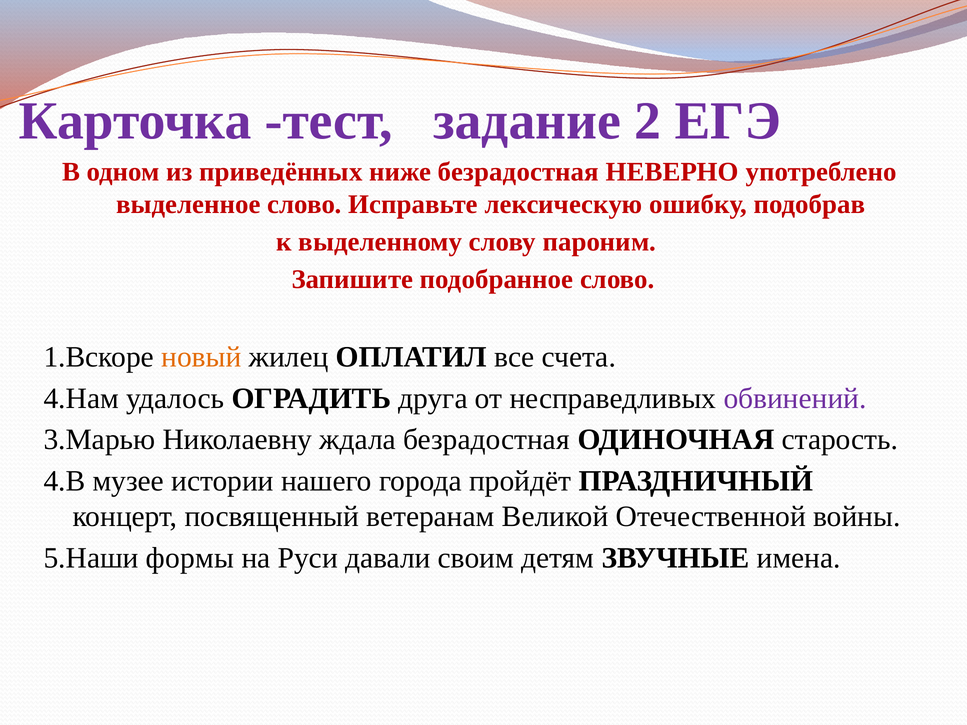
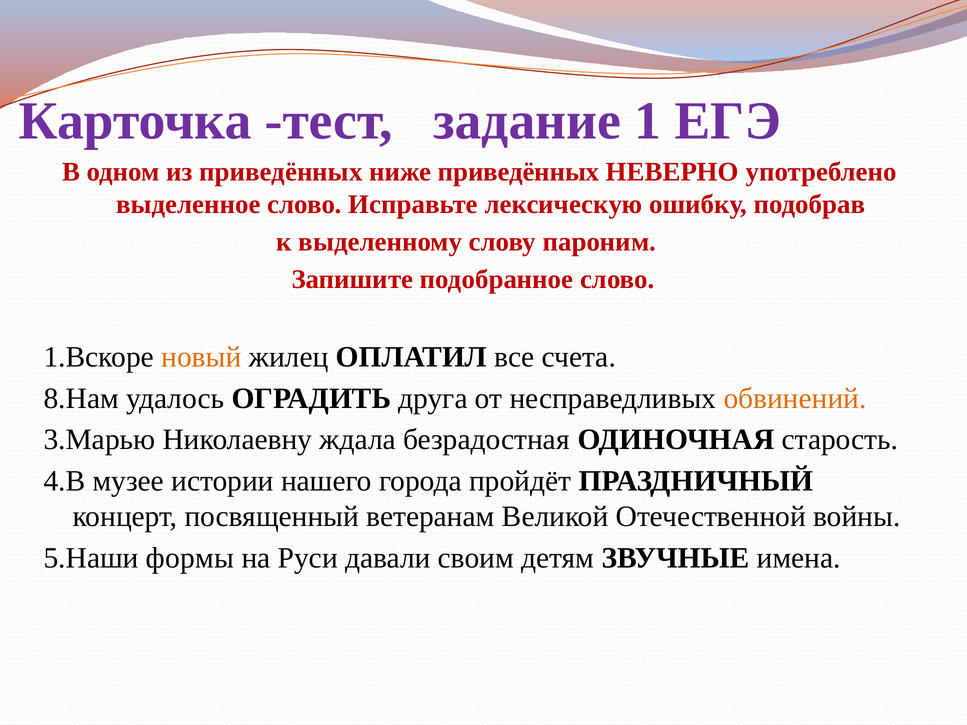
2: 2 -> 1 (648, 121)
ниже безрадостная: безрадостная -> приведённых (519, 172)
4.Нам: 4.Нам -> 8.Нам (81, 399)
обвинений colour: purple -> orange (795, 399)
